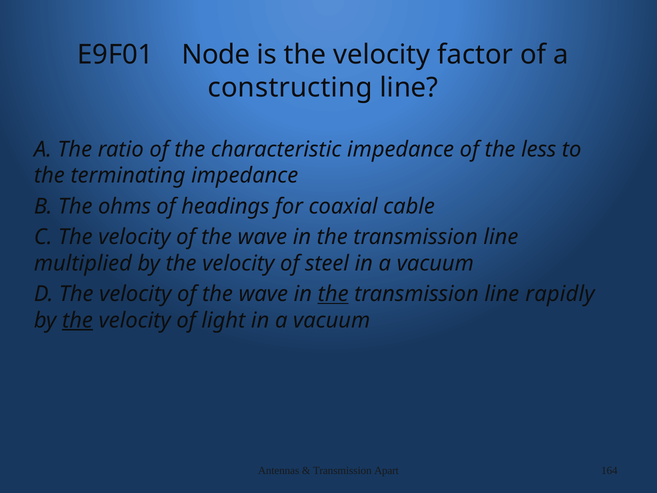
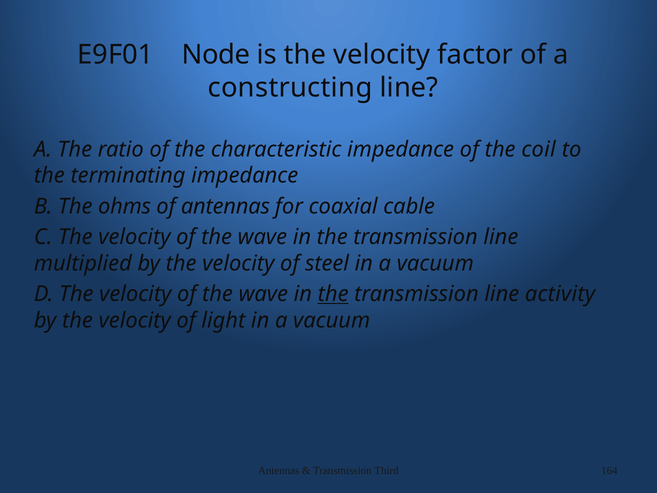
less: less -> coil (539, 149)
of headings: headings -> antennas (225, 206)
rapidly: rapidly -> activity (560, 294)
the underline: present -> none (77, 320)
Apart: Apart -> Third (386, 471)
